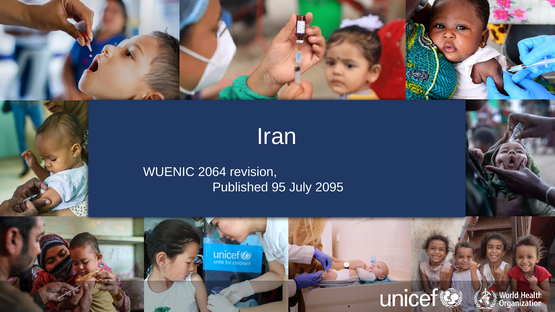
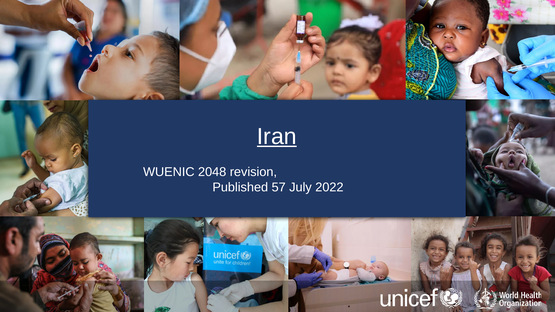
Iran underline: none -> present (277, 137)
2064: 2064 -> 2048 (212, 172)
95: 95 -> 57 (279, 187)
2095: 2095 -> 2022 (329, 187)
